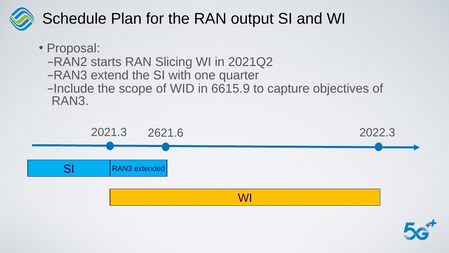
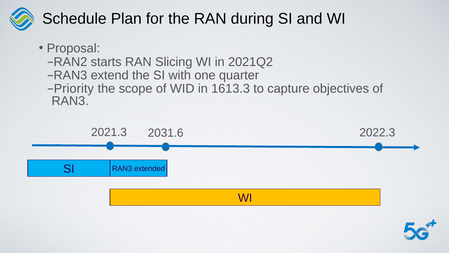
output: output -> during (252, 19)
Include: Include -> Priority (74, 88)
6615.9: 6615.9 -> 1613.3 (231, 88)
2621.6: 2621.6 -> 2031.6 (166, 133)
